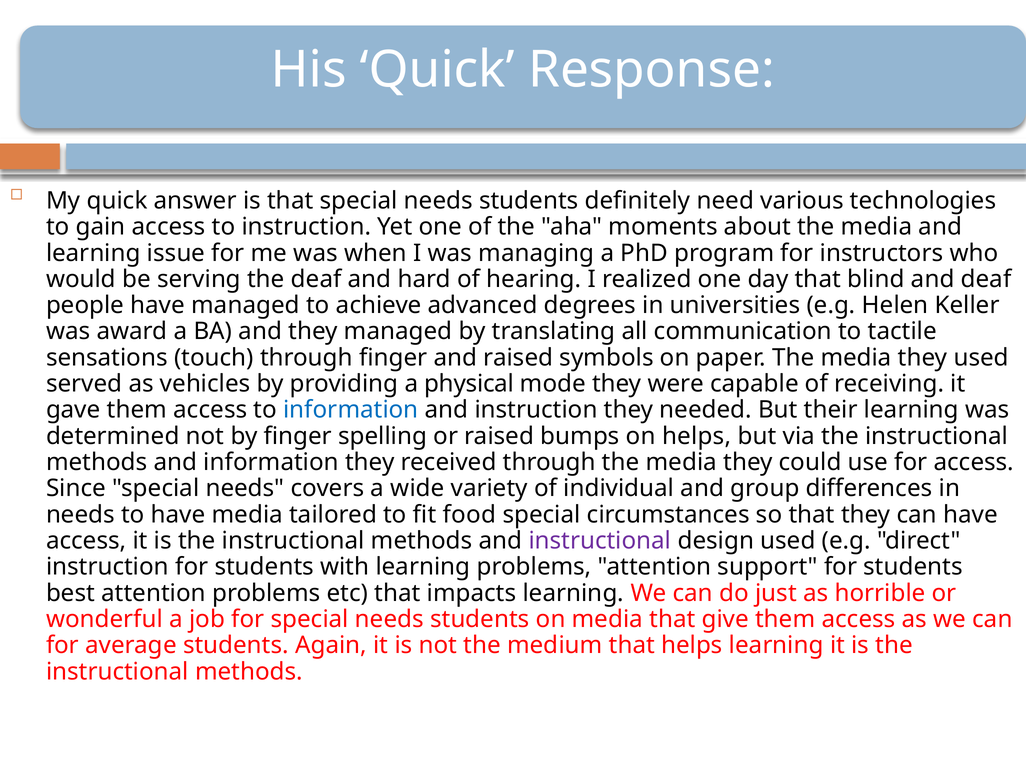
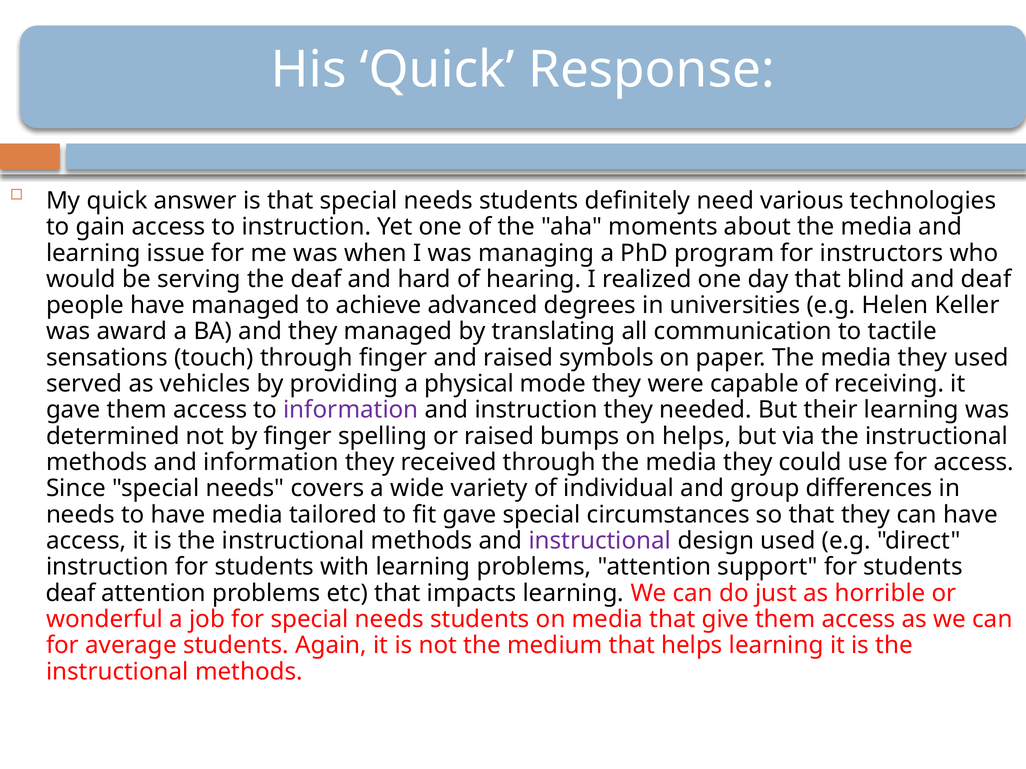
information colour: blue -> purple (351, 410)
fit food: food -> gave (470, 515)
best: best -> deaf (71, 593)
